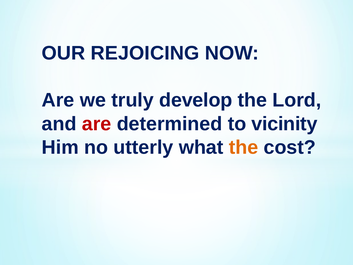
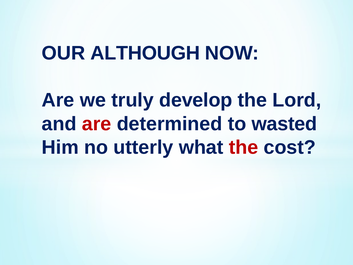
REJOICING: REJOICING -> ALTHOUGH (145, 53)
vicinity: vicinity -> wasted (284, 124)
the colour: orange -> red (244, 147)
